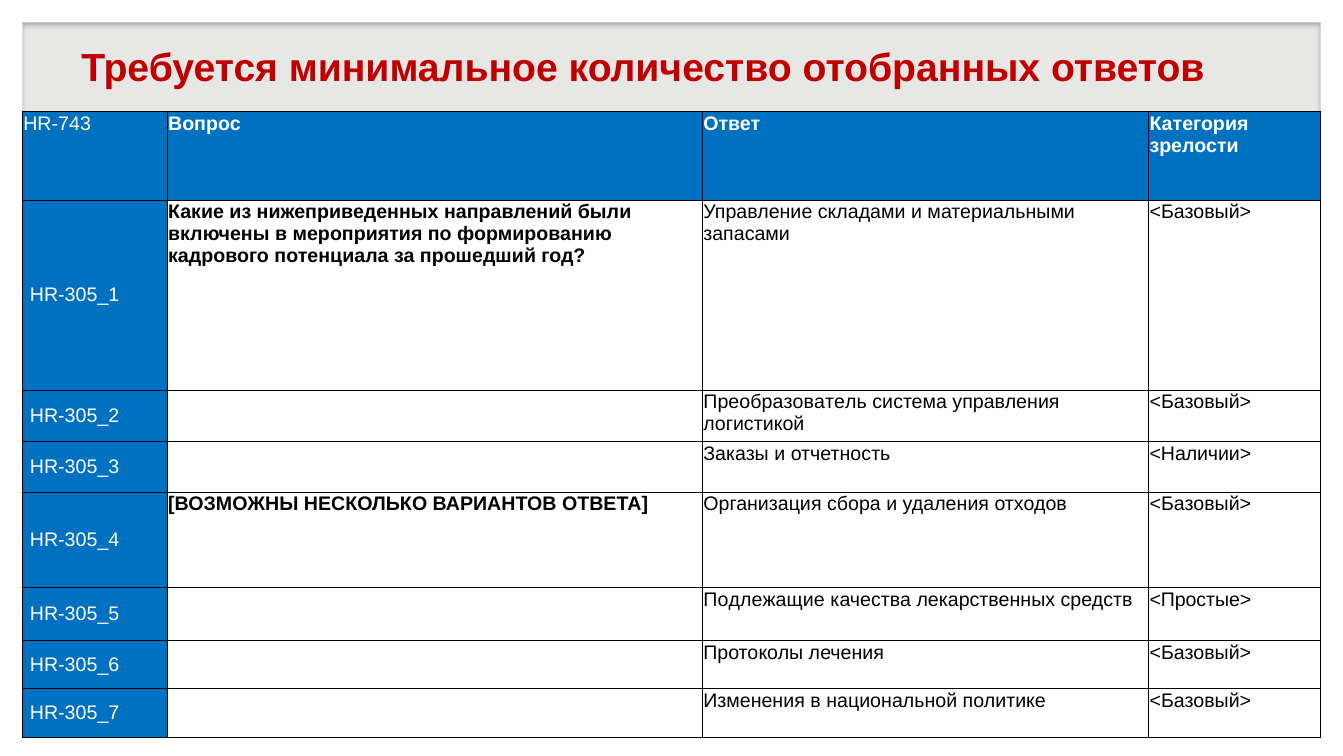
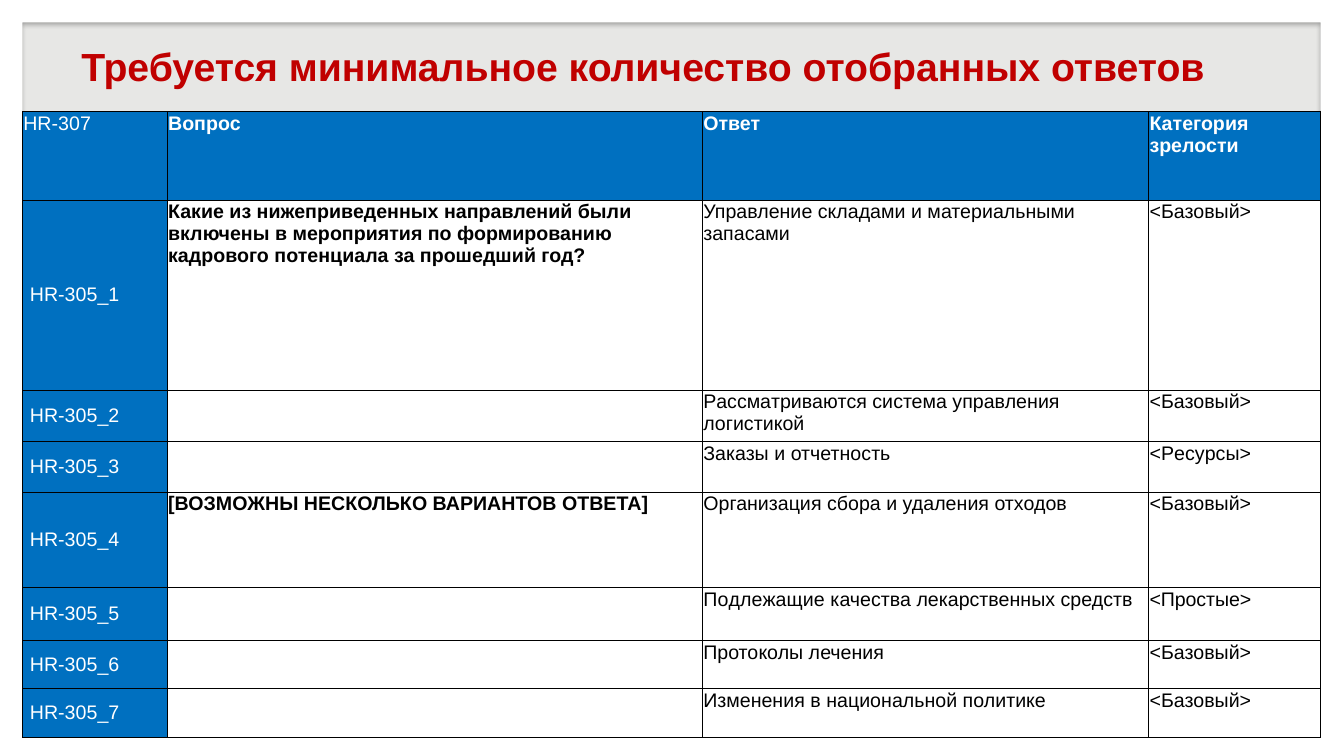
HR-743: HR-743 -> HR-307 (57, 124)
Преобразователь: Преобразователь -> Рассматриваются (785, 402)
<Наличии>: <Наличии> -> <Ресурсы> (1200, 453)
